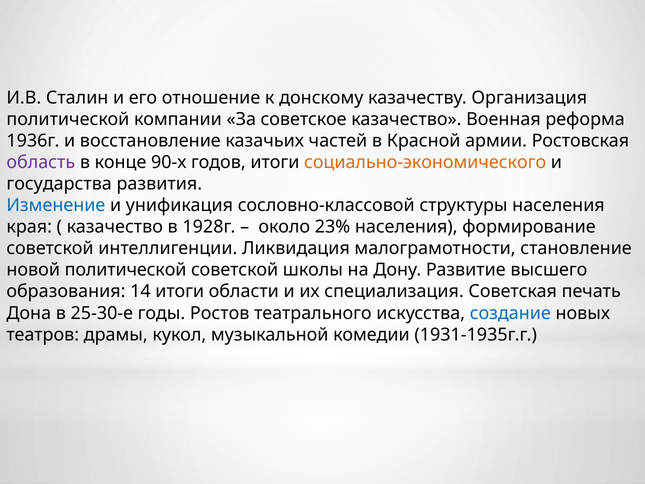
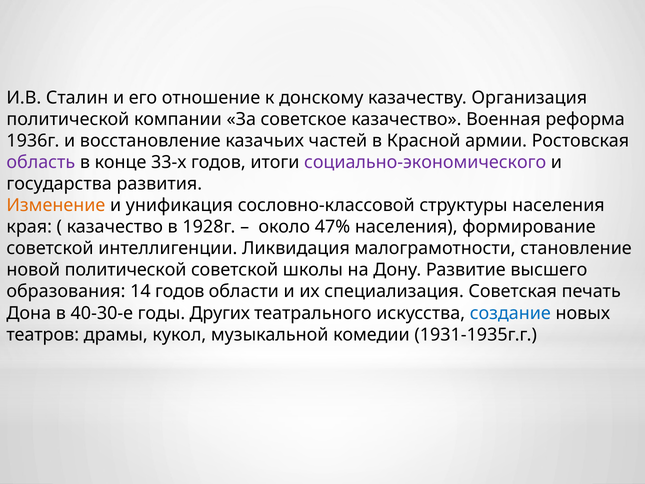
90-х: 90-х -> 33-х (169, 162)
социально-экономического colour: orange -> purple (425, 162)
Изменение colour: blue -> orange (56, 205)
23%: 23% -> 47% (332, 227)
14 итоги: итоги -> годов (180, 291)
25-30-е: 25-30-е -> 40-30-е (102, 313)
Ростов: Ростов -> Других (220, 313)
